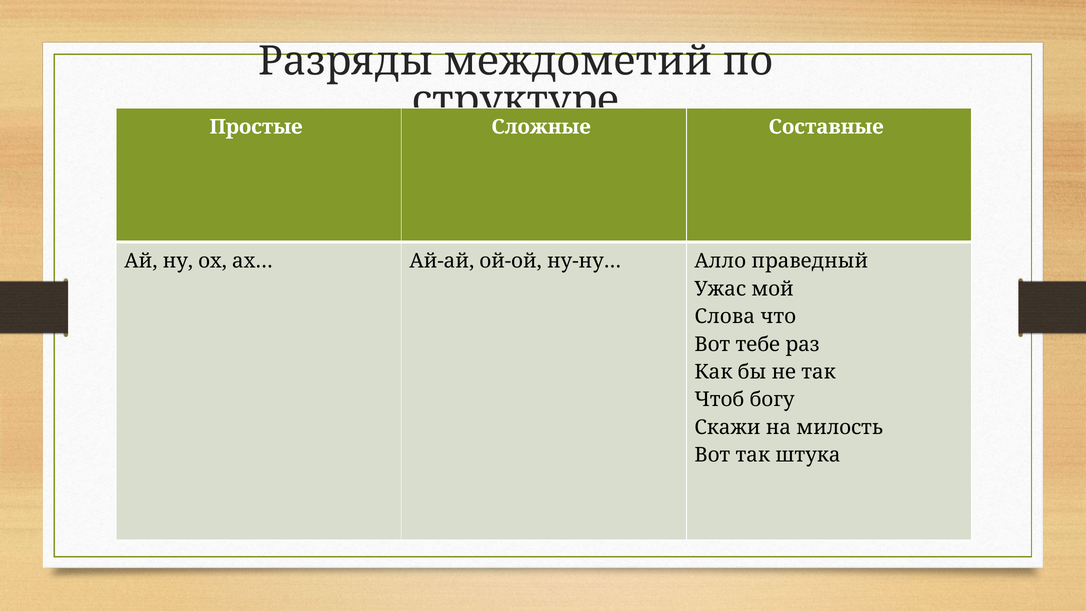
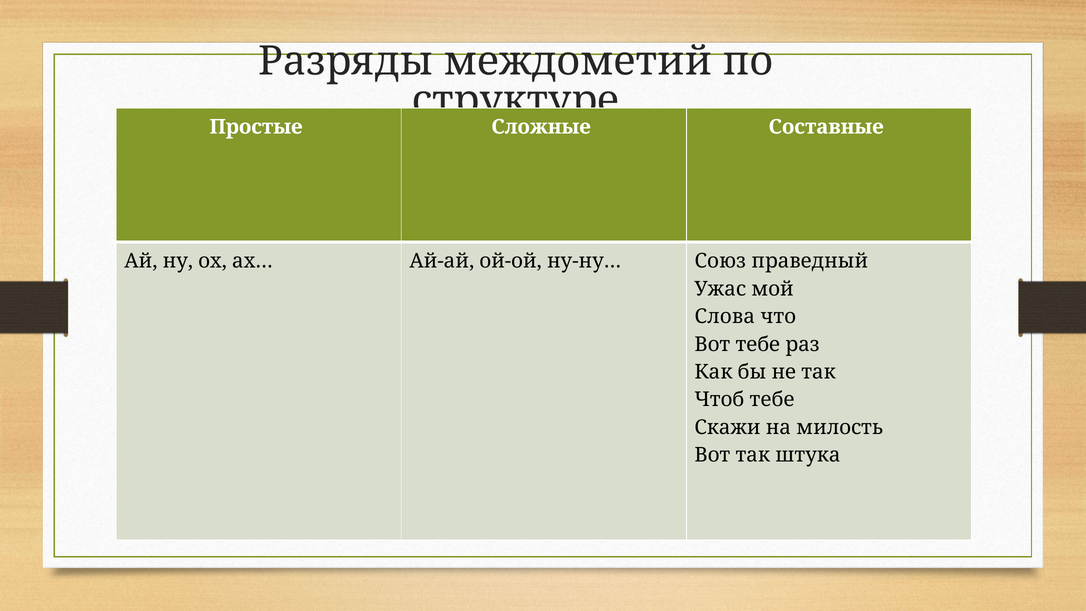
Алло: Алло -> Союз (720, 261)
Чтоб богу: богу -> тебе (772, 400)
